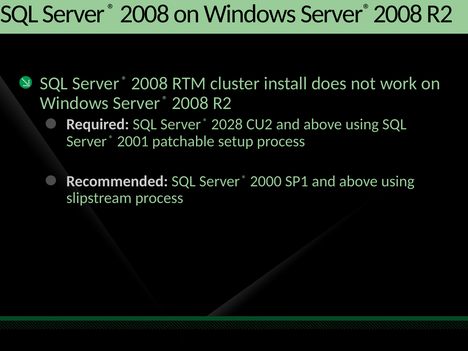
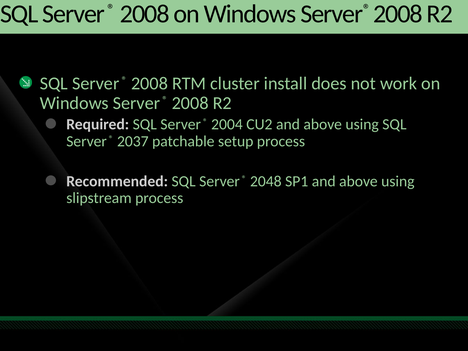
2028: 2028 -> 2004 (227, 124)
2001: 2001 -> 2037 (133, 141)
2000: 2000 -> 2048 (266, 181)
